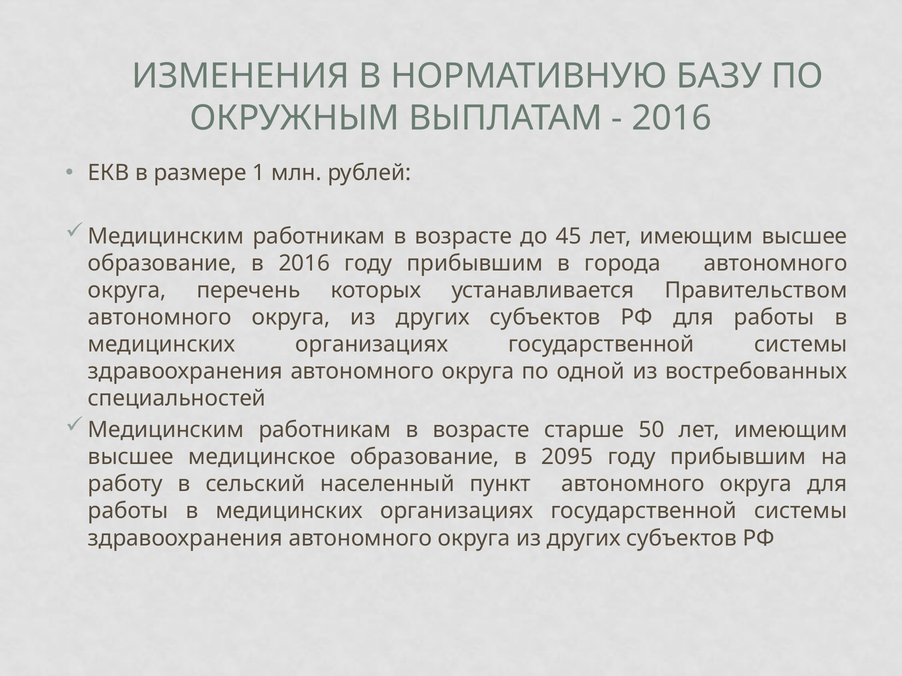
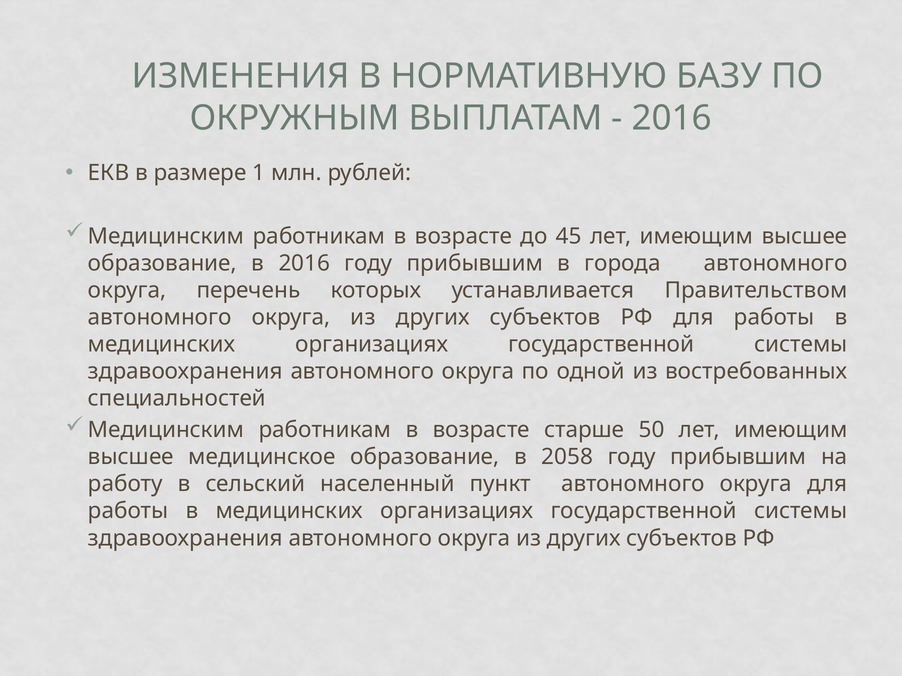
2095: 2095 -> 2058 (567, 457)
